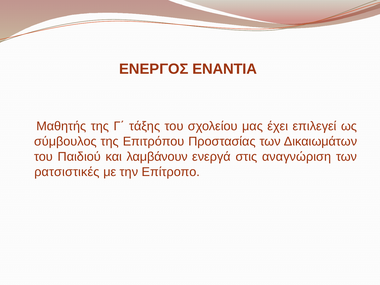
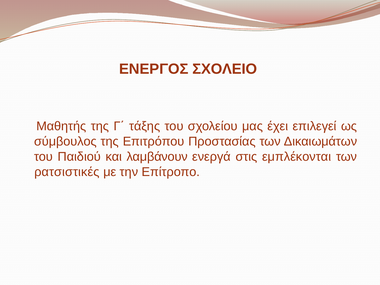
ΕΝΑΝΤΙΑ: ΕΝΑΝΤΙΑ -> ΣΧΟΛΕΙΟ (225, 69)
αναγνώριση: αναγνώριση -> εμπλέκονται (297, 157)
